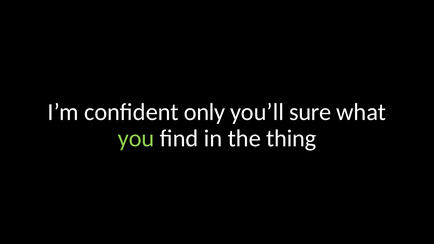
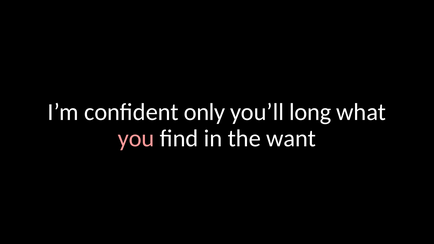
sure: sure -> long (310, 112)
you colour: light green -> pink (136, 139)
thing: thing -> want (291, 139)
